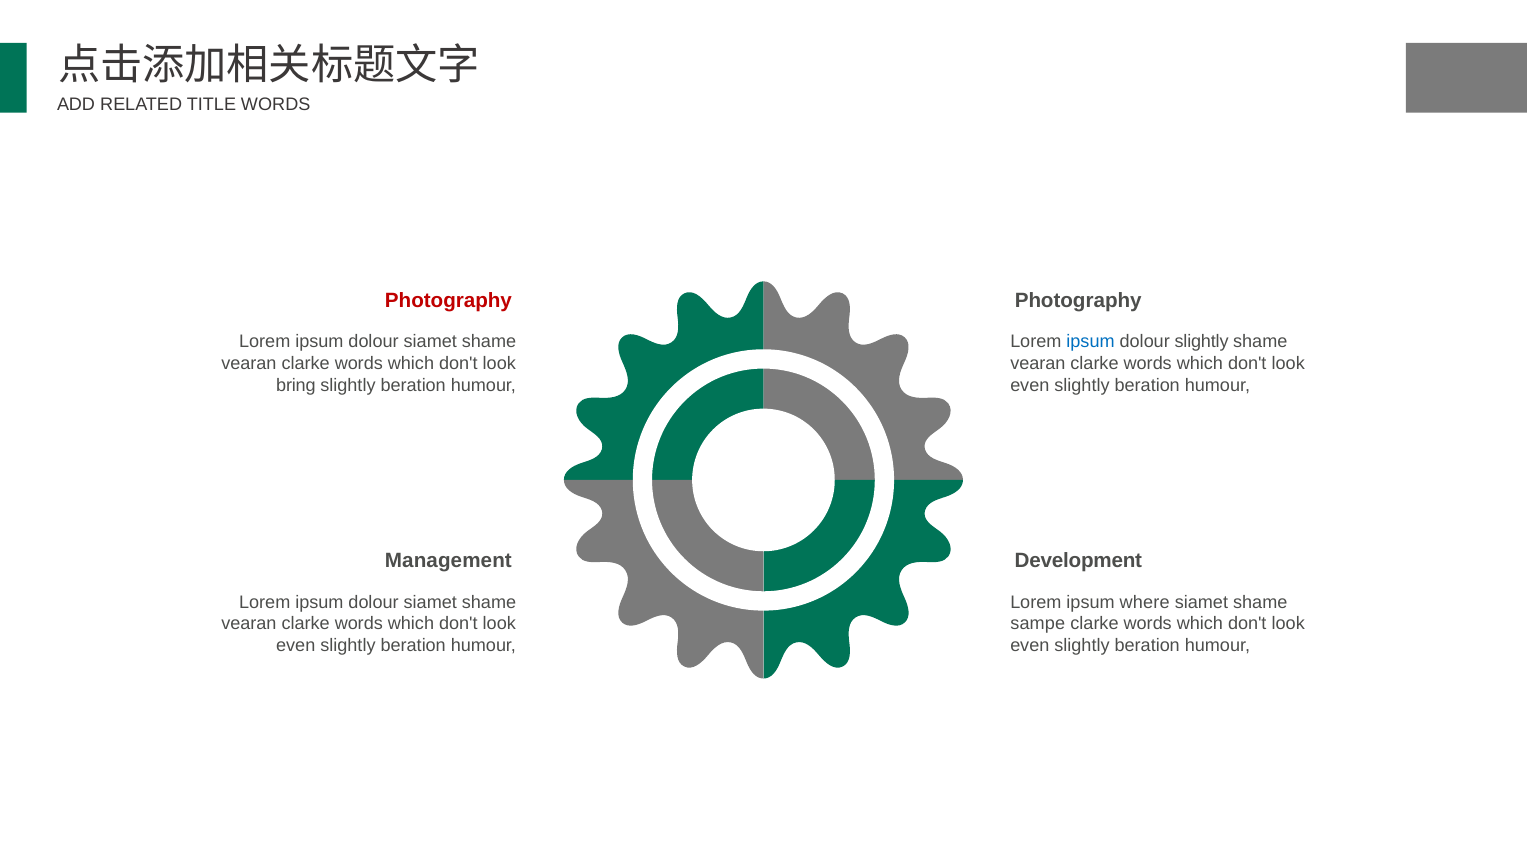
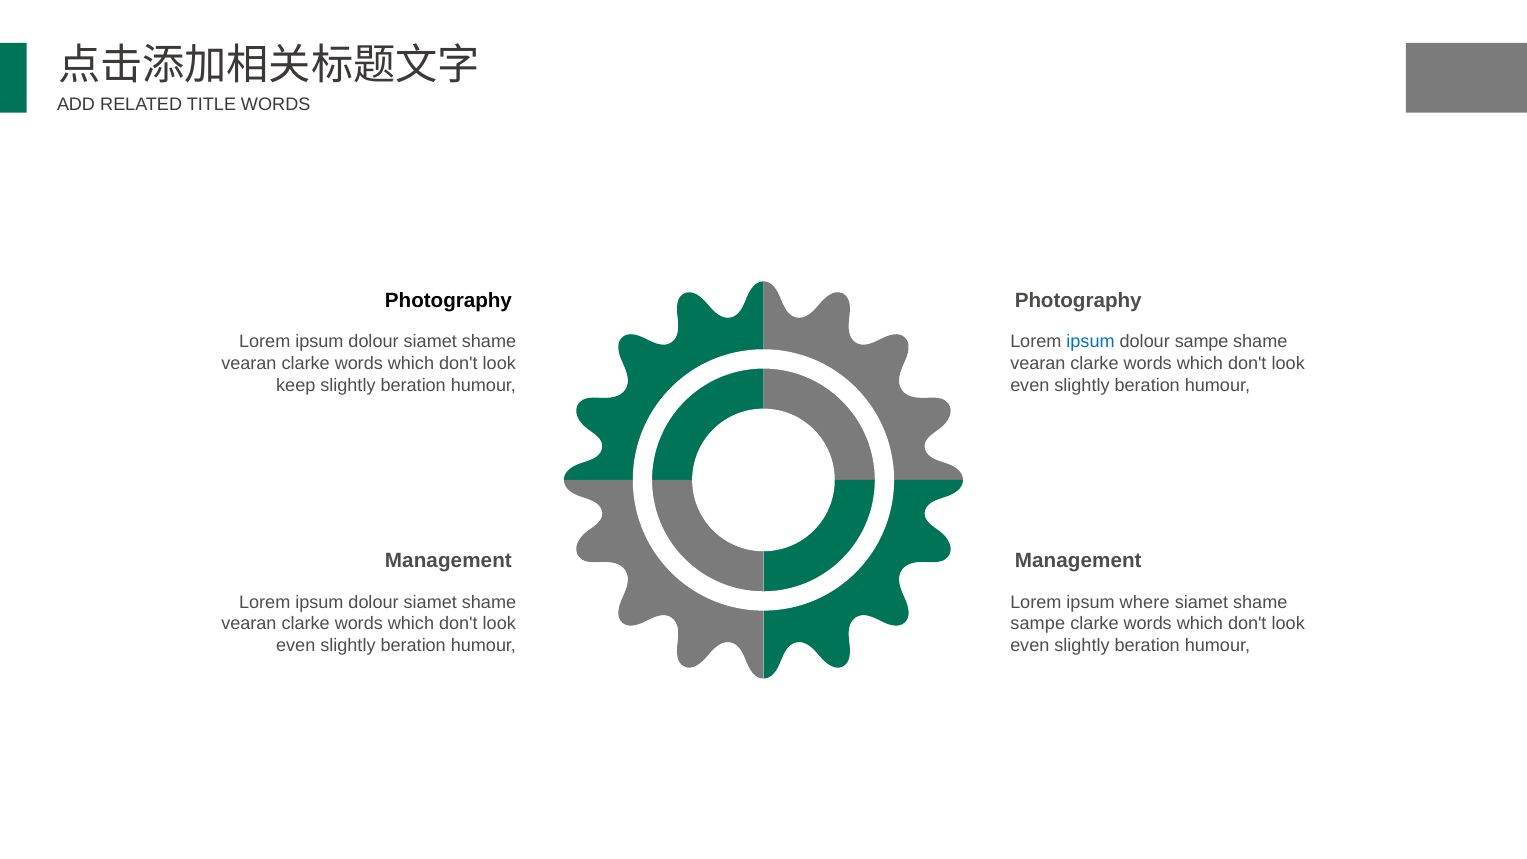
Photography colour: red -> black (448, 301)
dolour slightly: slightly -> sampe (1202, 342)
bring: bring -> keep (296, 385)
Development: Development -> Management (1078, 561)
